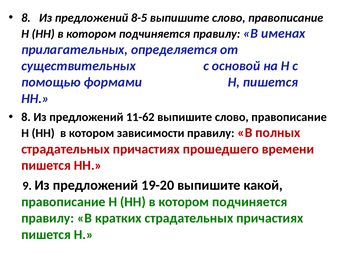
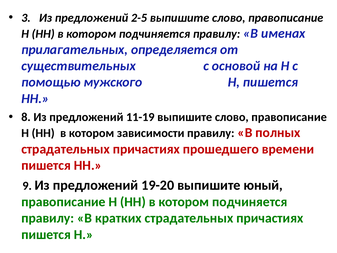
8: 8 -> 3 (26, 18)
8-5: 8-5 -> 2-5 (139, 18)
формами: формами -> мужского (113, 82)
11-62: 11-62 -> 11-19 (140, 117)
какой: какой -> юный (263, 185)
